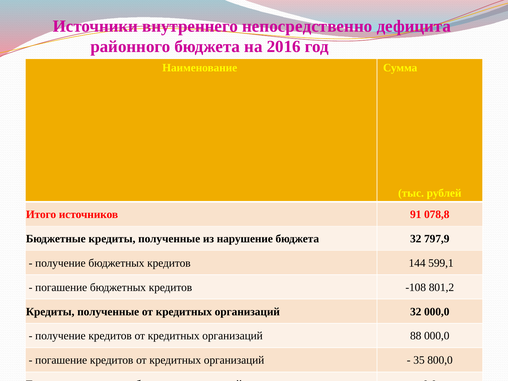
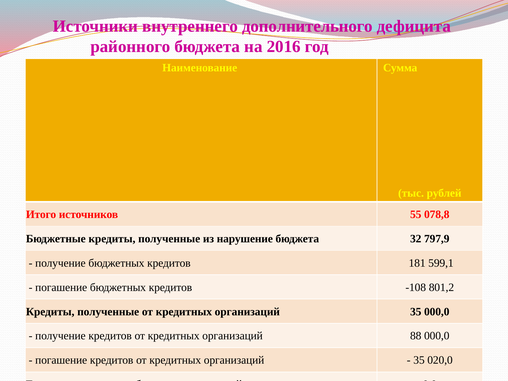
непосредственно: непосредственно -> дополнительного (307, 26)
91: 91 -> 55 (416, 214)
144: 144 -> 181 (417, 263)
организаций 32: 32 -> 35 (416, 312)
800,0: 800,0 -> 020,0 (440, 360)
